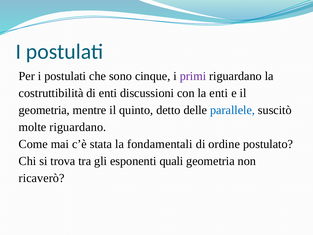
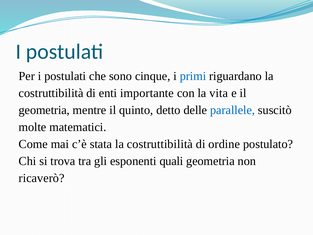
primi colour: purple -> blue (193, 76)
discussioni: discussioni -> importante (147, 93)
la enti: enti -> vita (219, 93)
molte riguardano: riguardano -> matematici (78, 127)
stata la fondamentali: fondamentali -> costruttibilità (160, 144)
